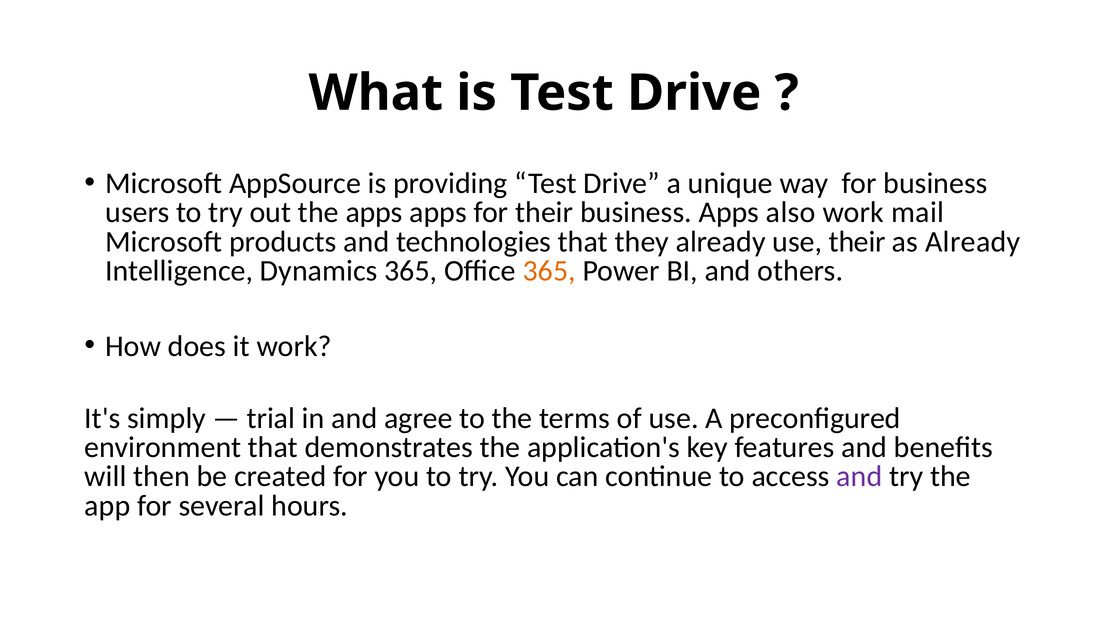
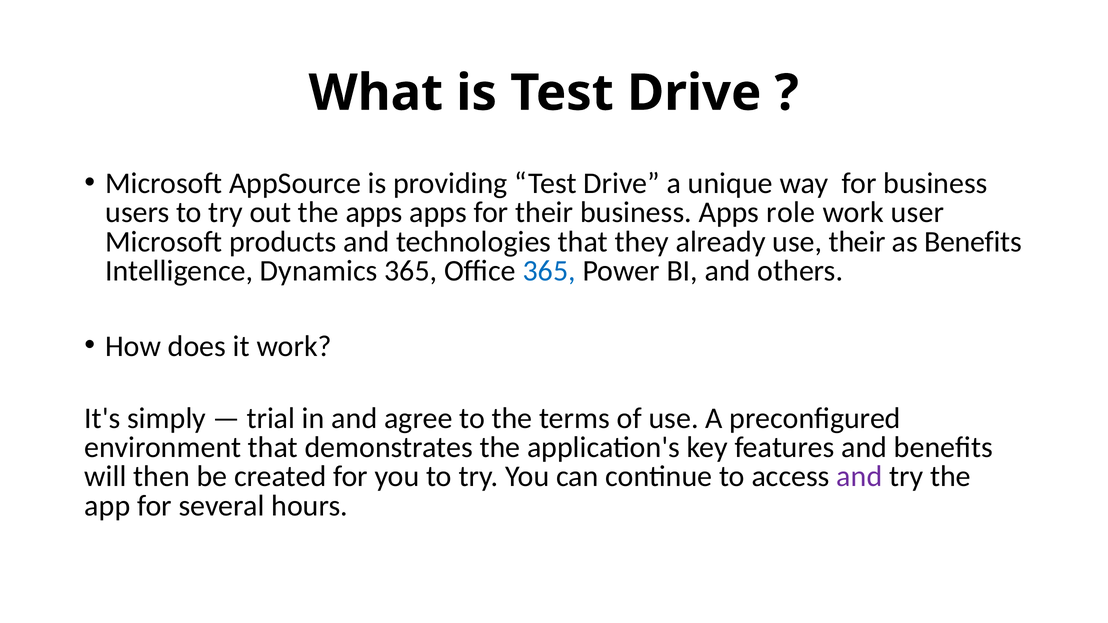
also: also -> role (791, 213)
mail: mail -> user (918, 213)
as Already: Already -> Benefits (973, 242)
365 colour: orange -> blue (549, 271)
